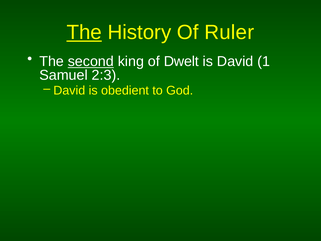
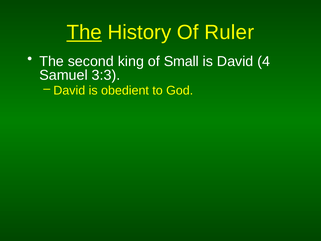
second underline: present -> none (91, 61)
Dwelt: Dwelt -> Small (181, 61)
1: 1 -> 4 (264, 61)
2:3: 2:3 -> 3:3 (106, 75)
